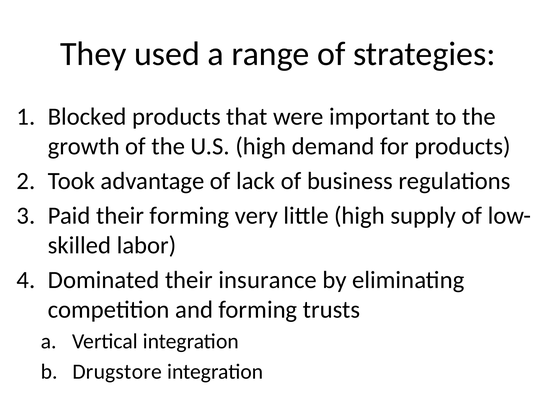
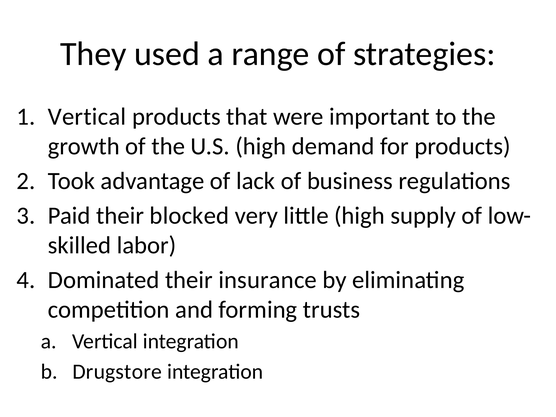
Blocked: Blocked -> Vertical (87, 117)
their forming: forming -> blocked (189, 216)
